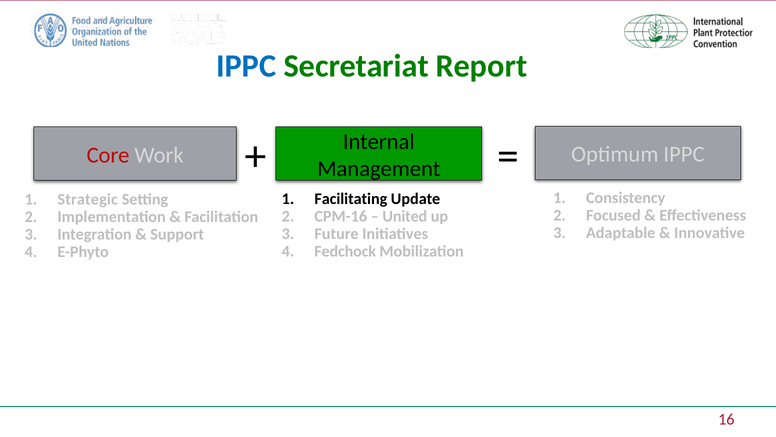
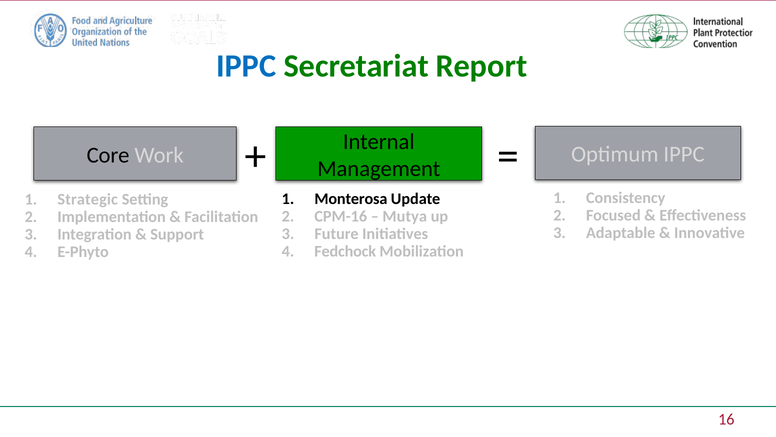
Core colour: red -> black (108, 155)
Facilitating: Facilitating -> Monterosa (351, 199)
United: United -> Mutya (405, 216)
